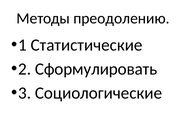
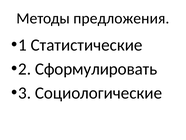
преодолению: преодолению -> предложения (121, 18)
